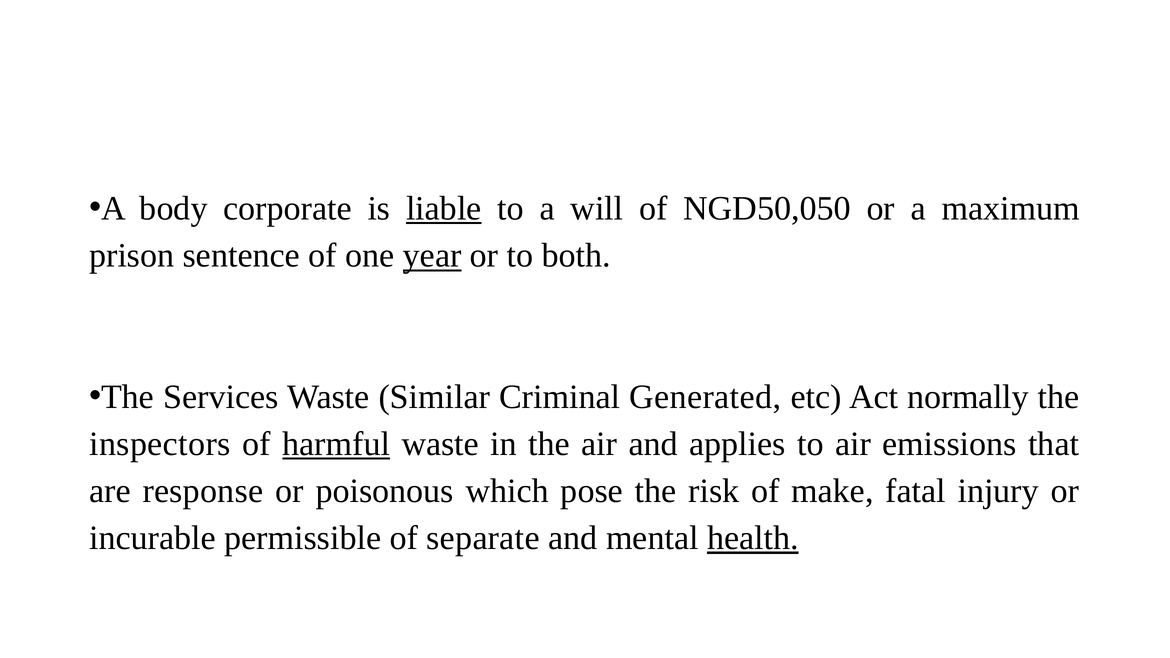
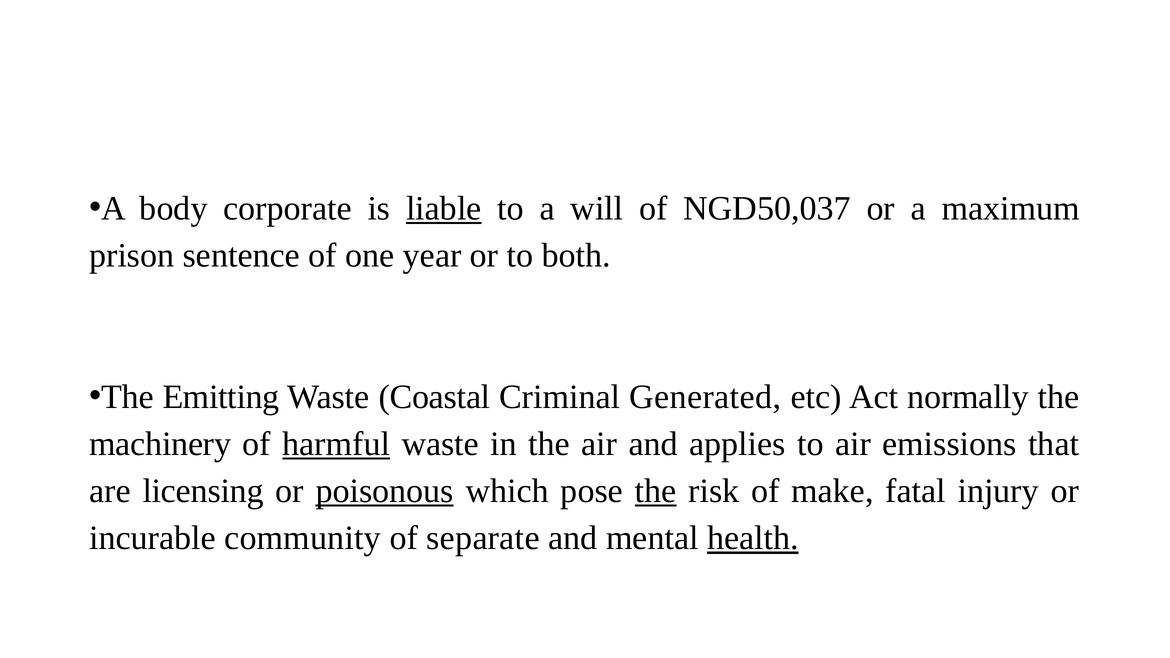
NGD50,050: NGD50,050 -> NGD50,037 (767, 209)
year underline: present -> none (432, 256)
Services: Services -> Emitting (221, 397)
Similar: Similar -> Coastal (434, 397)
inspectors: inspectors -> machinery (160, 444)
response: response -> licensing (203, 491)
poisonous underline: none -> present (385, 491)
the underline: none -> present (656, 491)
permissible: permissible -> community (303, 538)
